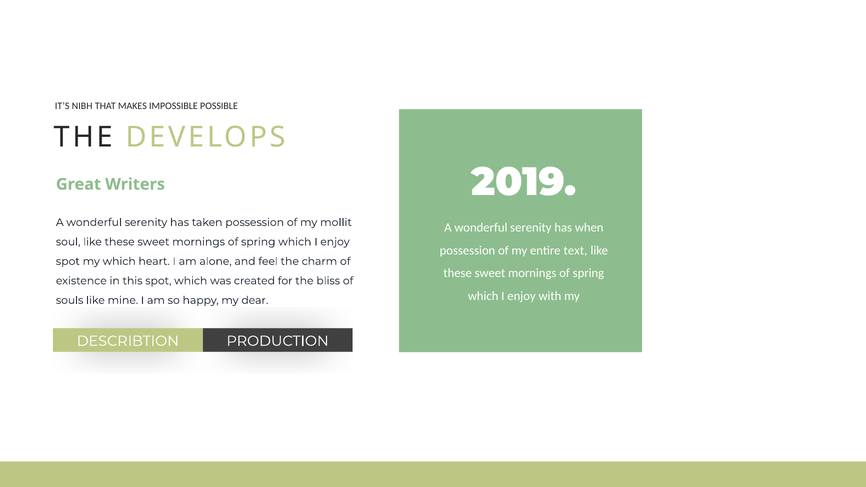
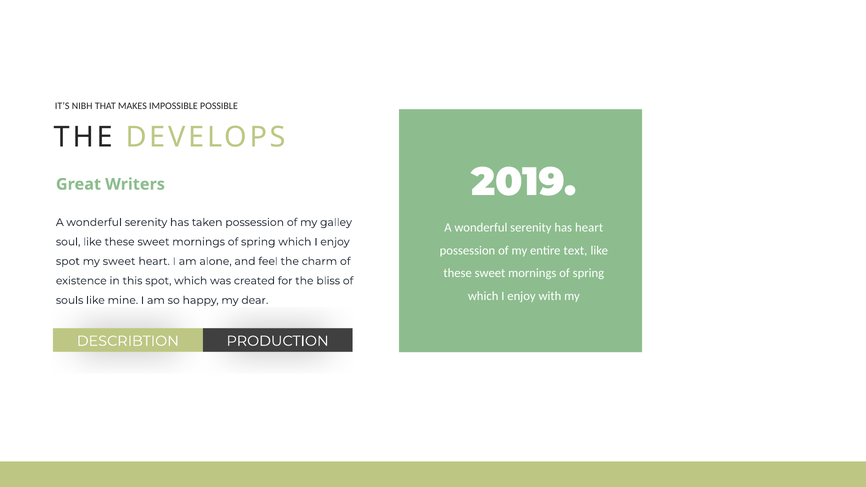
mollit: mollit -> galley (336, 222)
has when: when -> heart (589, 228)
my which: which -> sweet (119, 261)
